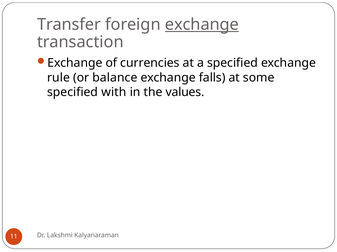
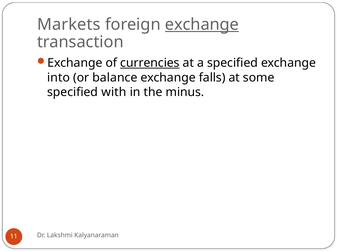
Transfer: Transfer -> Markets (69, 24)
currencies underline: none -> present (150, 63)
rule: rule -> into (59, 78)
values: values -> minus (185, 92)
